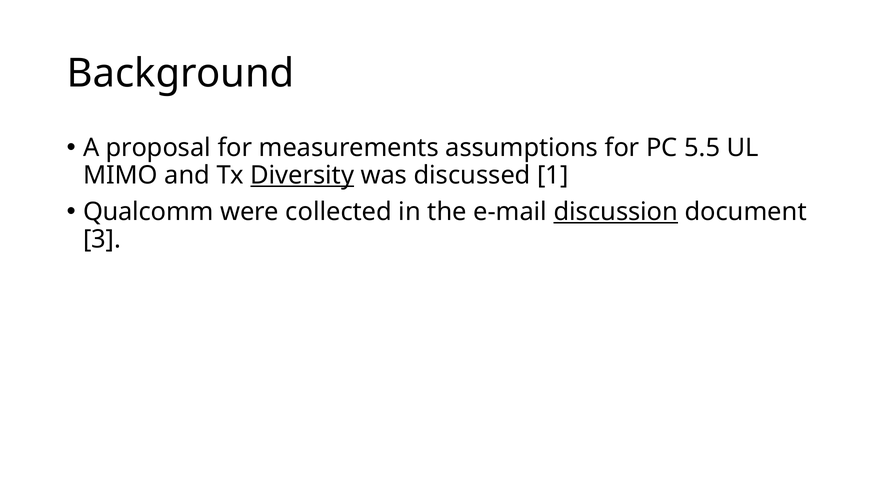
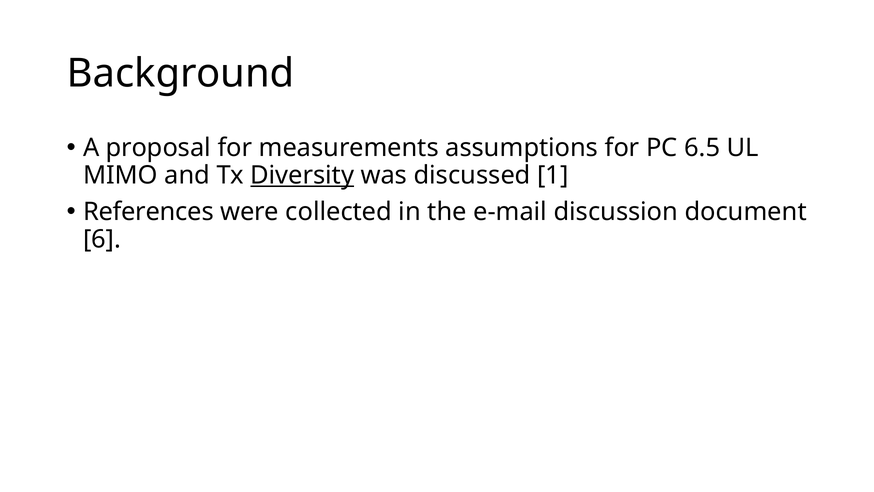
5.5: 5.5 -> 6.5 (702, 148)
Qualcomm: Qualcomm -> References (148, 212)
discussion underline: present -> none (616, 212)
3: 3 -> 6 (102, 239)
